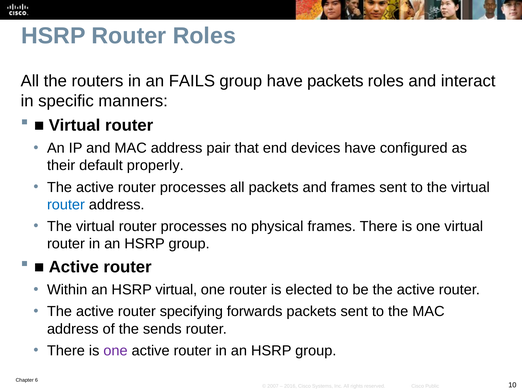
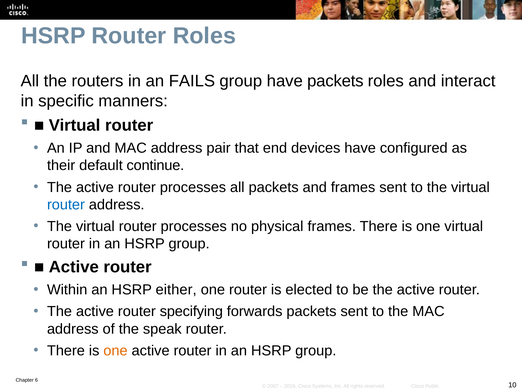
properly: properly -> continue (155, 166)
HSRP virtual: virtual -> either (176, 290)
sends: sends -> speak (162, 329)
one colour: purple -> orange (116, 351)
